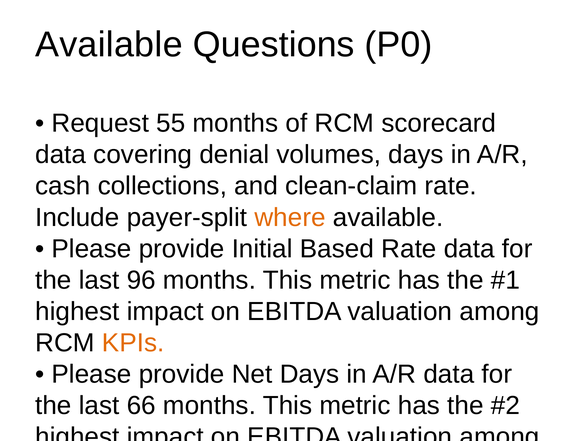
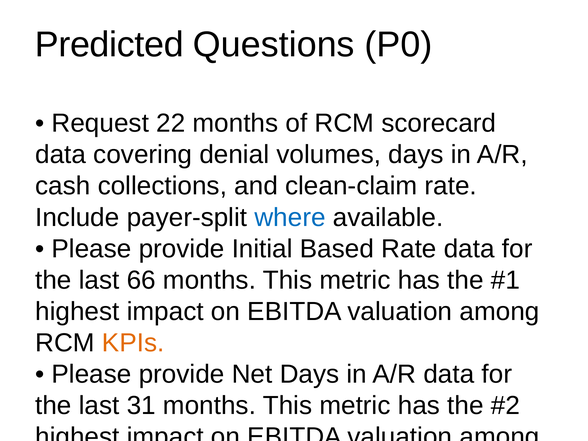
Available: Available -> Predicted (109, 45)
55: 55 -> 22 (171, 123)
where colour: orange -> blue (290, 217)
96: 96 -> 66 (141, 280)
66: 66 -> 31 (141, 406)
